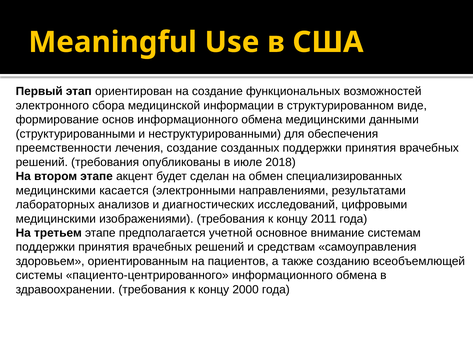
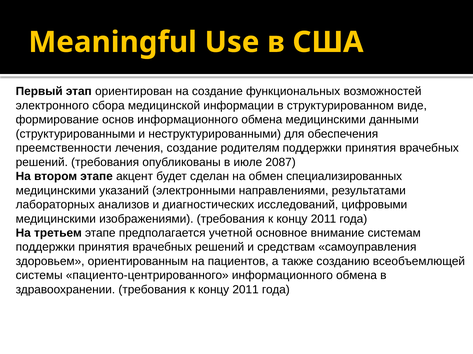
созданных: созданных -> родителям (250, 148)
2018: 2018 -> 2087 (281, 162)
касается: касается -> указаний (124, 191)
2000: 2000 -> 2011 (246, 290)
